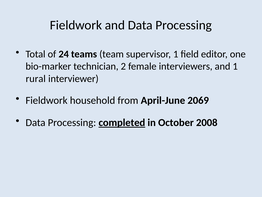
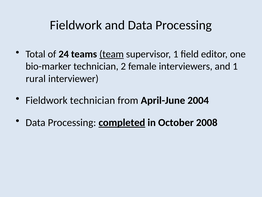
team underline: none -> present (112, 54)
Fieldwork household: household -> technician (92, 100)
2069: 2069 -> 2004 (198, 100)
